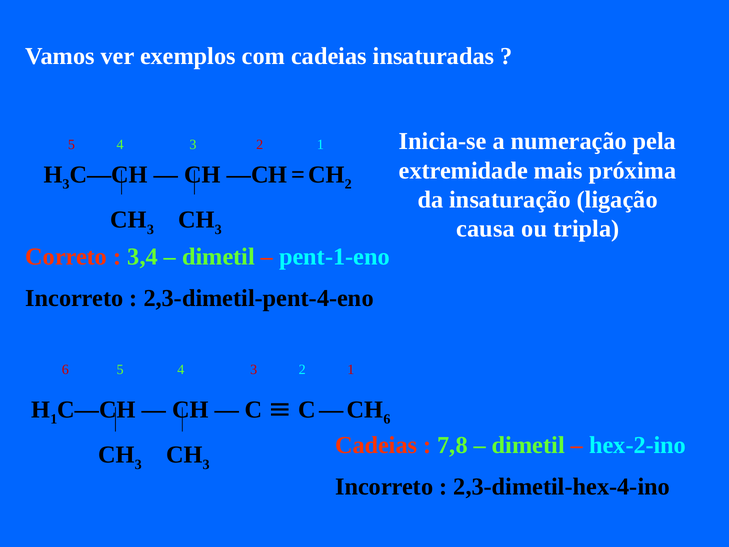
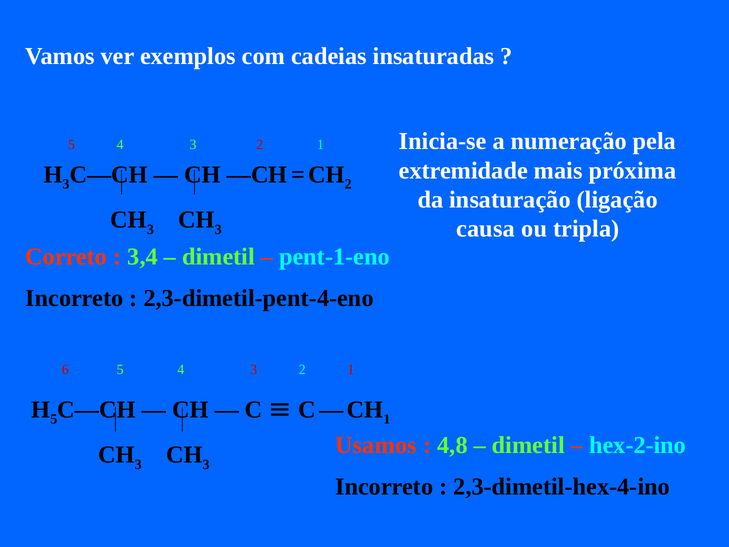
1: 1 -> 5 (54, 419)
CH 6: 6 -> 1 (387, 419)
Cadeias: Cadeias -> Usamos (376, 445)
7,8: 7,8 -> 4,8 (452, 445)
